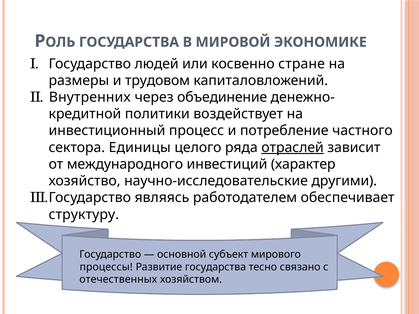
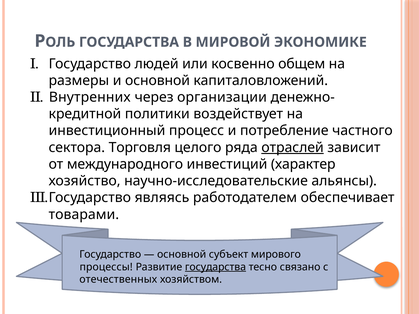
стране: стране -> общем (302, 64)
и трудовом: трудовом -> основной (158, 81)
объединение: объединение -> организации (222, 97)
Единицы: Единицы -> Торговля (140, 148)
другими: другими -> альянсы (344, 181)
структуру: структуру -> товарами (84, 215)
государства underline: none -> present (215, 267)
